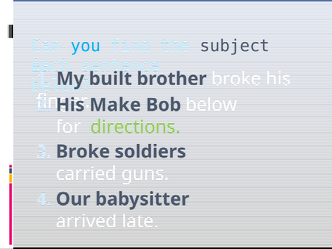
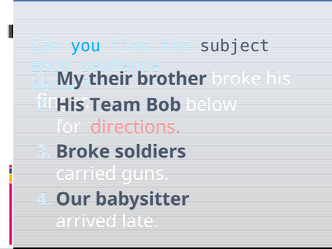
built: built -> their (111, 79)
Make: Make -> Team (115, 105)
directions colour: light green -> pink (135, 127)
